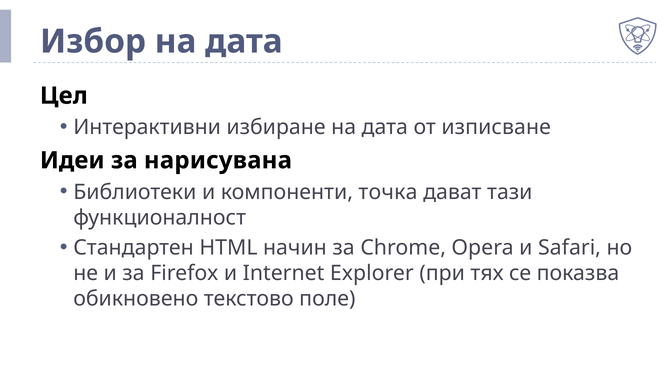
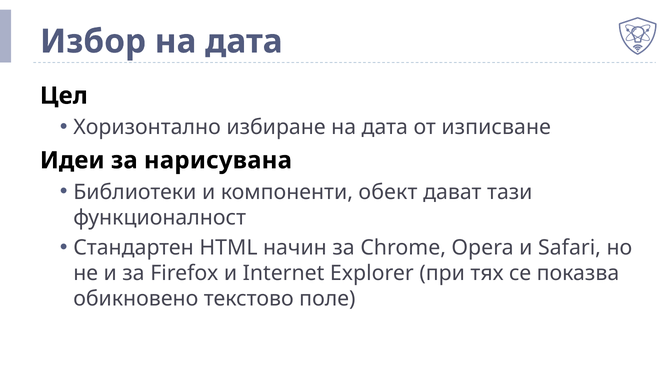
Интерактивни: Интерактивни -> Хоризонтално (147, 127)
точка: точка -> обект (388, 192)
